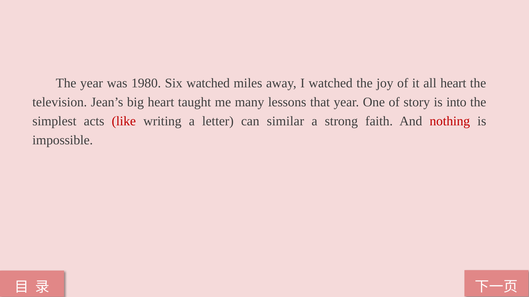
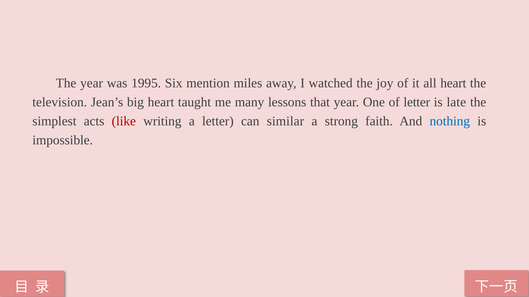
1980: 1980 -> 1995 (146, 83)
Six watched: watched -> mention (208, 83)
of story: story -> letter (417, 102)
into: into -> late (456, 102)
nothing colour: red -> blue (450, 121)
